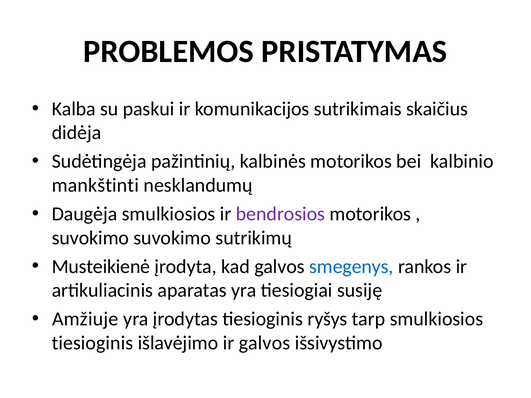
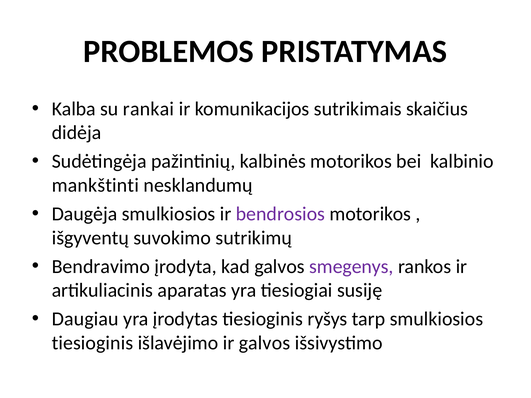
paskui: paskui -> rankai (148, 109)
suvokimo: suvokimo -> išgyventų (90, 238)
Musteikienė: Musteikienė -> Bendravimo (101, 267)
smegenys colour: blue -> purple (351, 267)
Amžiuje: Amžiuje -> Daugiau (85, 319)
